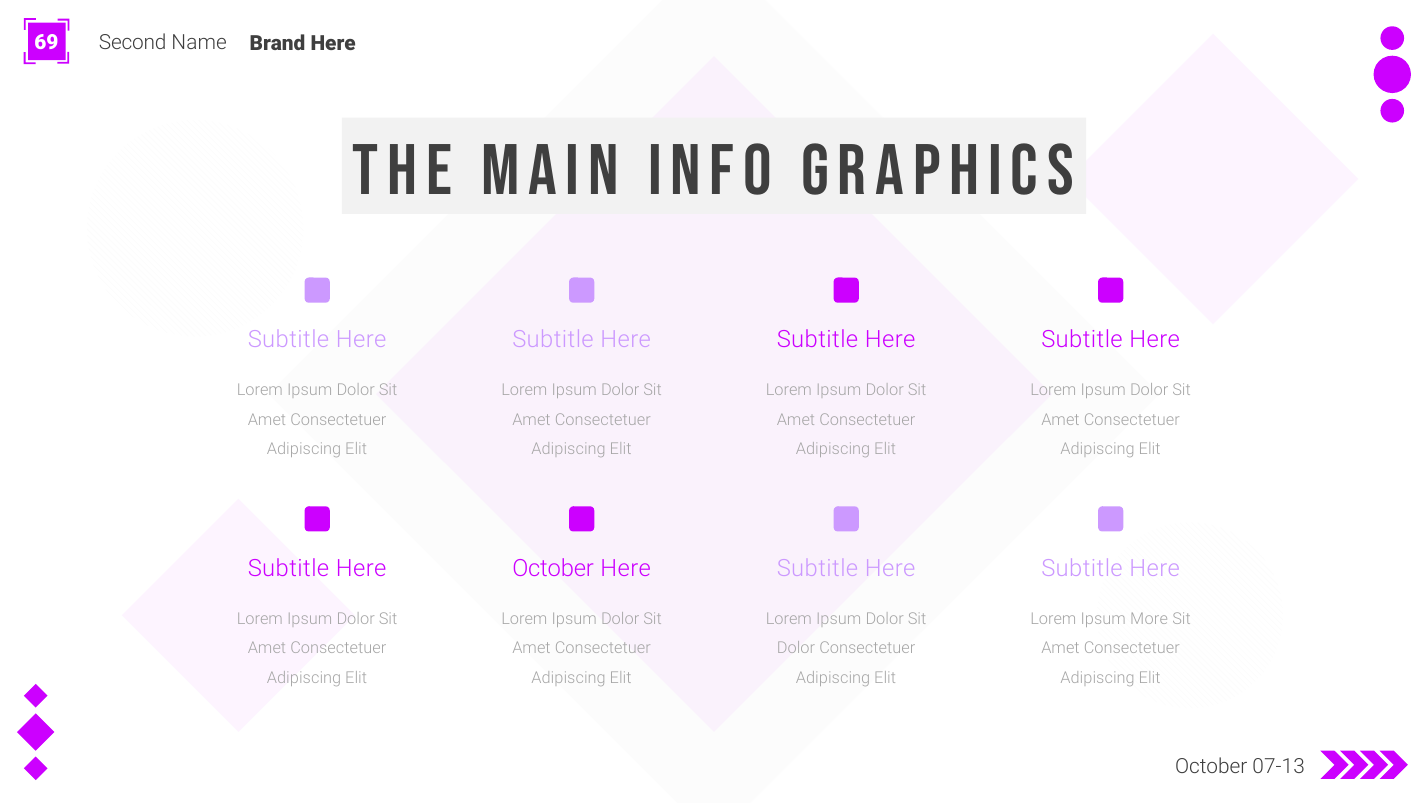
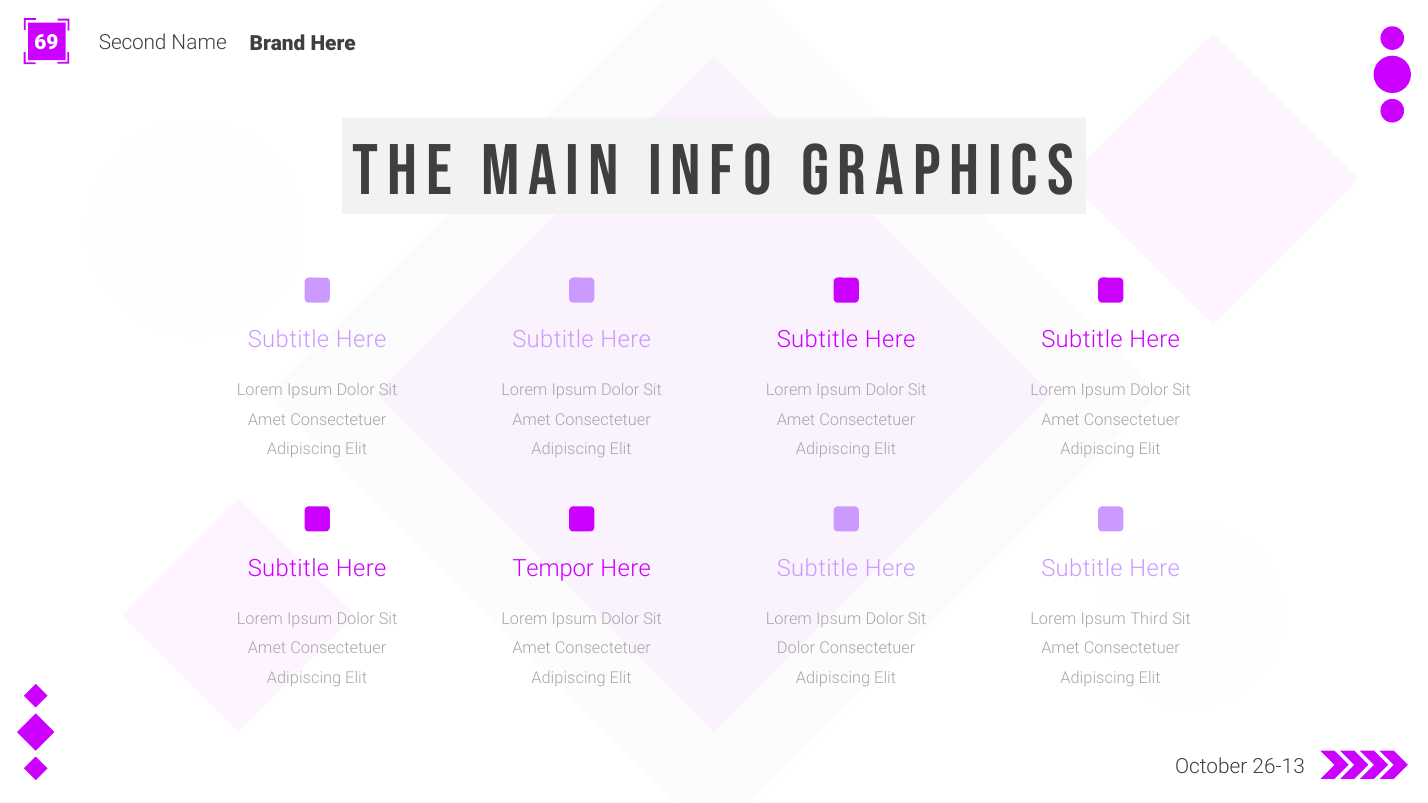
October: October -> Tempor (553, 569)
More: More -> Third (1149, 619)
07-13: 07-13 -> 26-13 (1279, 767)
